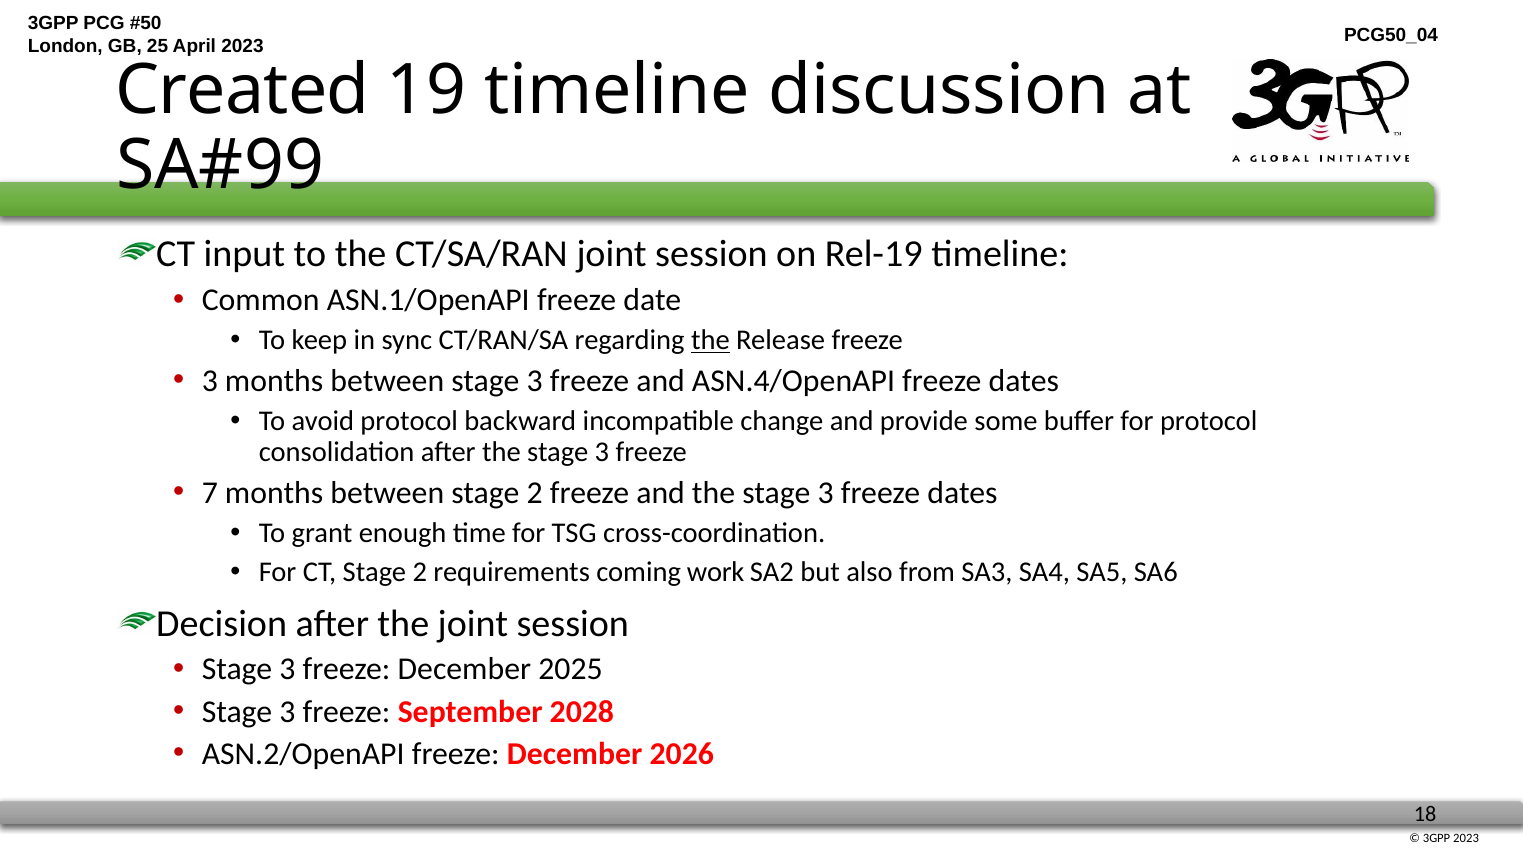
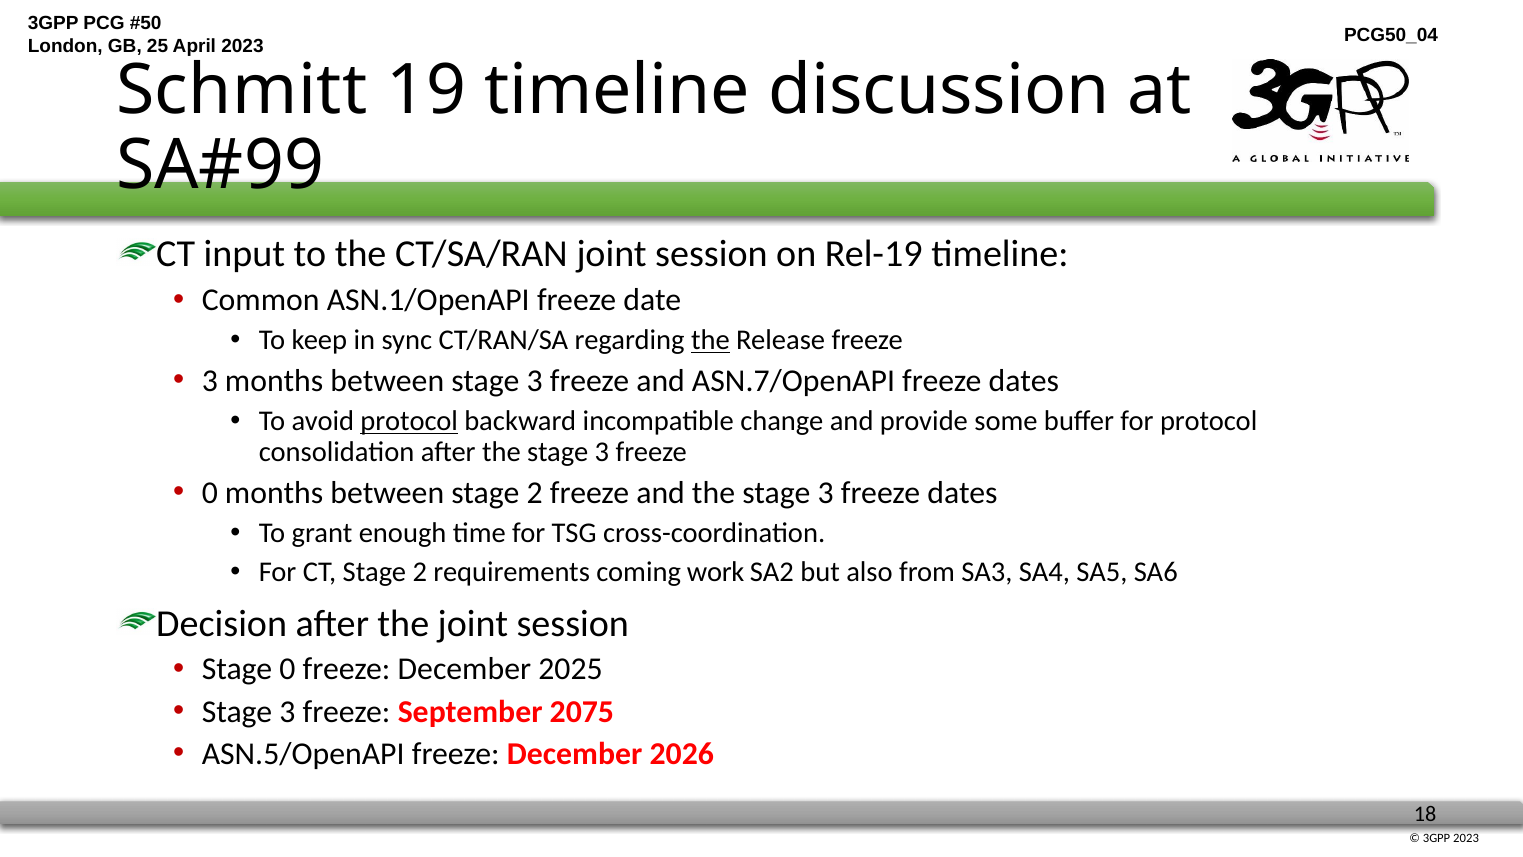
Created: Created -> Schmitt (242, 90)
ASN.4/OpenAPI: ASN.4/OpenAPI -> ASN.7/OpenAPI (793, 381)
protocol underline: none -> present (409, 421)
7: 7 -> 0 (210, 492)
3: 3 -> 0 (287, 669)
2028: 2028 -> 2075 (582, 711)
ASN.2/OpenAPI: ASN.2/OpenAPI -> ASN.5/OpenAPI (303, 754)
